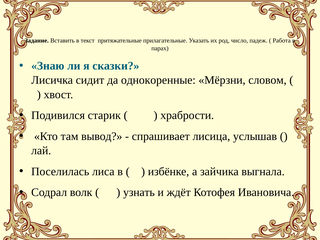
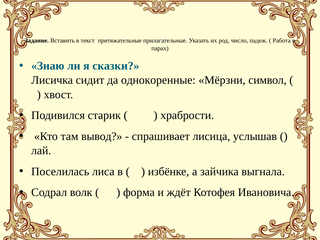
словом: словом -> символ (267, 80)
узнать: узнать -> форма (139, 192)
